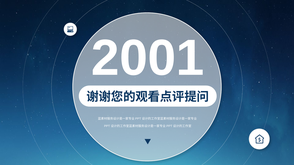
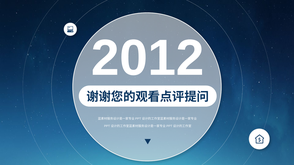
2001: 2001 -> 2012 (148, 58)
